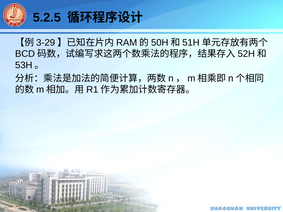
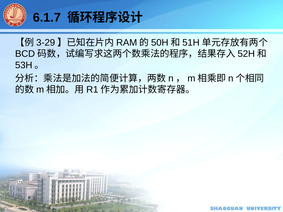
5.2.5: 5.2.5 -> 6.1.7 (47, 18)
